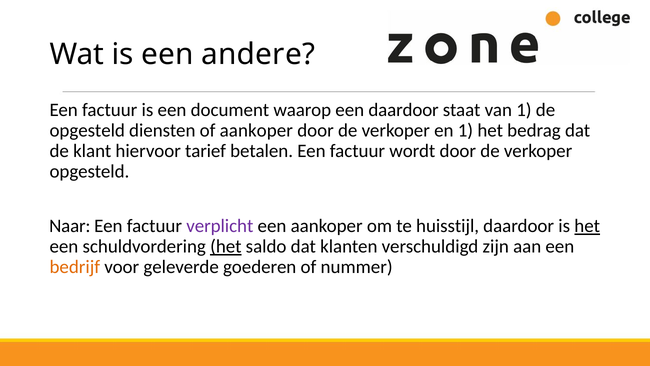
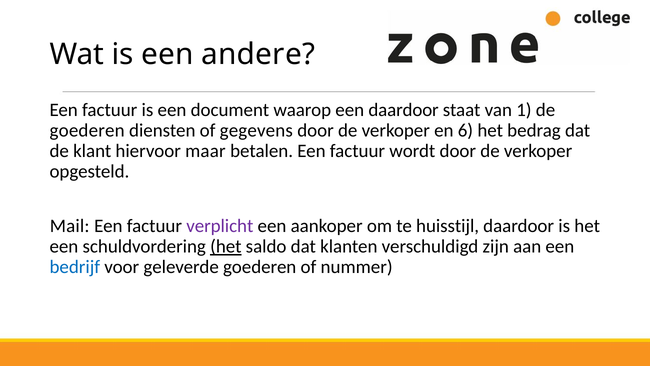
opgesteld: opgesteld -> goederen (87, 130)
of aankoper: aankoper -> gegevens (256, 130)
en 1: 1 -> 6 (465, 130)
tarief: tarief -> maar (205, 151)
Naar: Naar -> Mail (70, 226)
het underline: present -> none (587, 226)
bedrijf colour: orange -> blue (75, 267)
